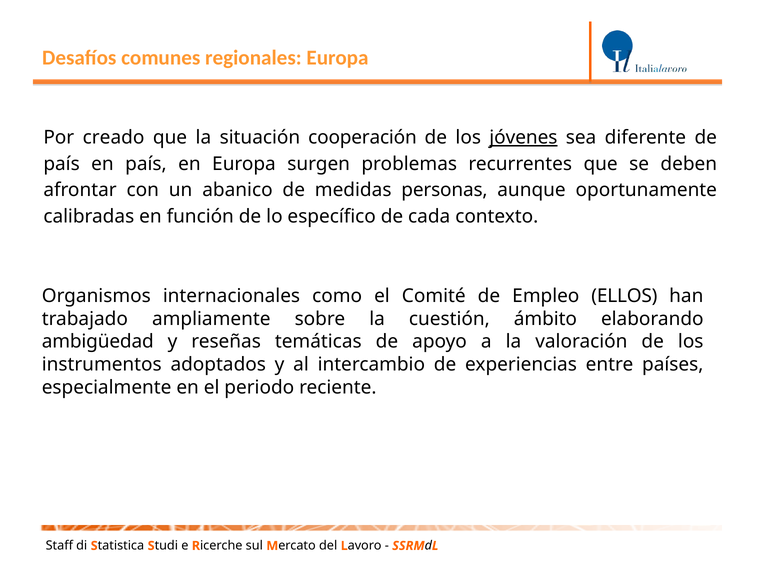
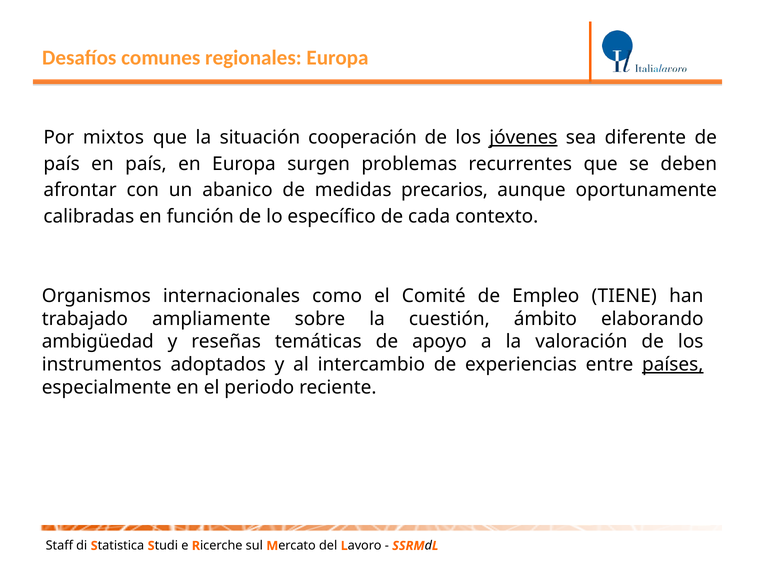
creado: creado -> mixtos (113, 137)
personas: personas -> precarios (444, 190)
ELLOS: ELLOS -> TIENE (624, 296)
países underline: none -> present (673, 364)
